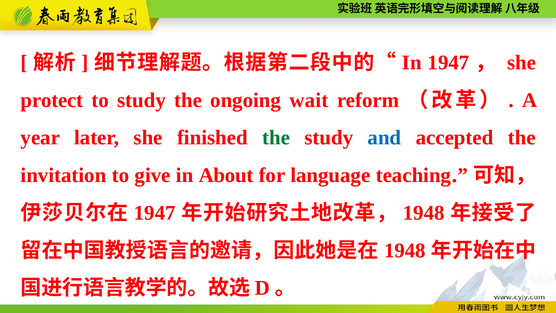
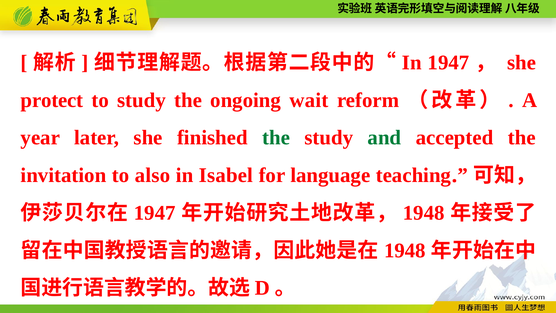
and colour: blue -> green (384, 138)
give: give -> also (152, 175)
About: About -> Isabel (226, 175)
